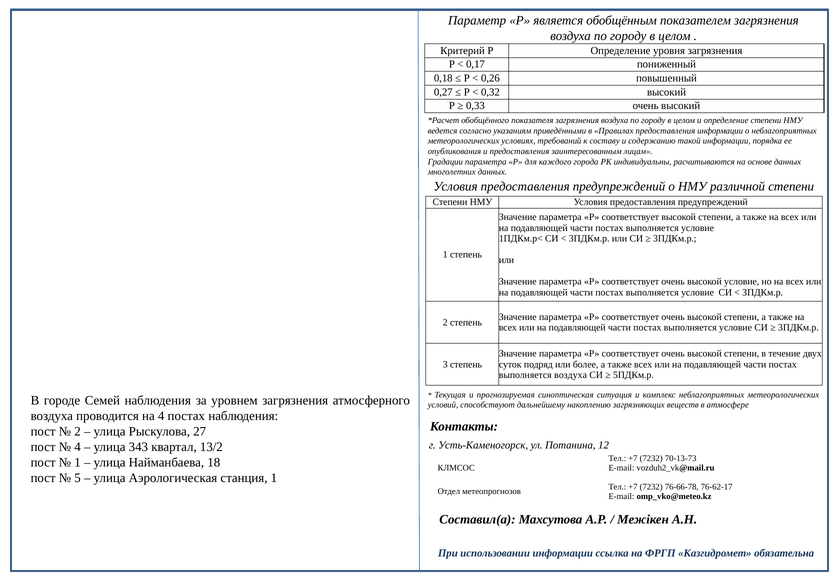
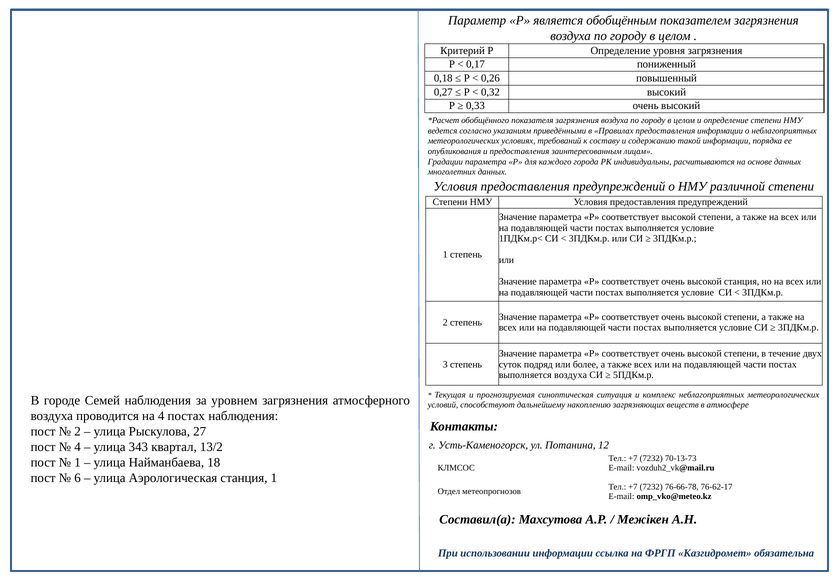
высокой условие: условие -> станция (742, 281)
5: 5 -> 6 (78, 478)
